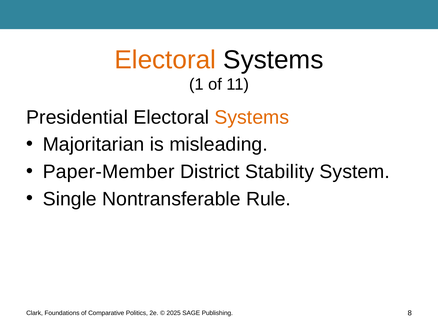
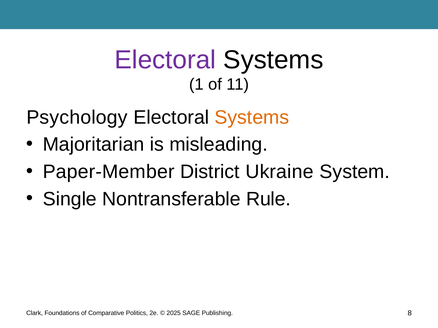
Electoral colour: orange -> purple (165, 60)
Presidential: Presidential -> Psychology (77, 117)
Stability: Stability -> Ukraine (280, 172)
